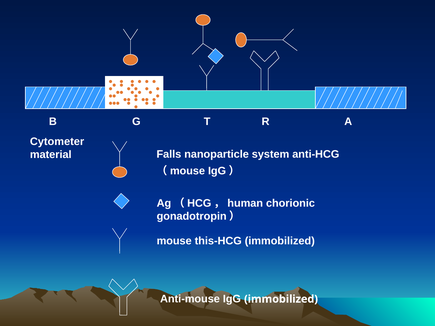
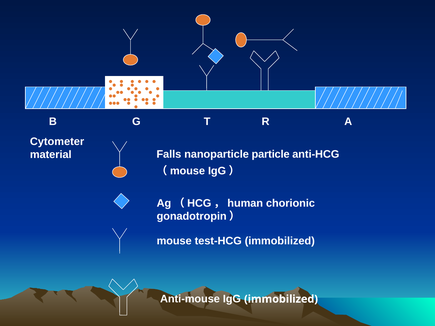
system: system -> particle (271, 154)
this-HCG: this-HCG -> test-HCG (218, 241)
